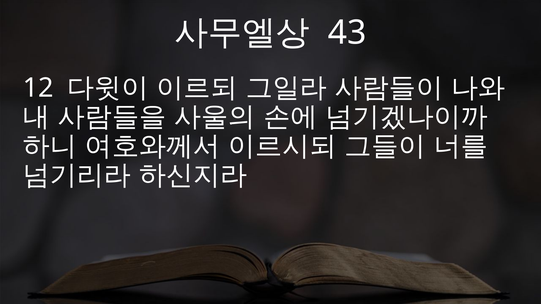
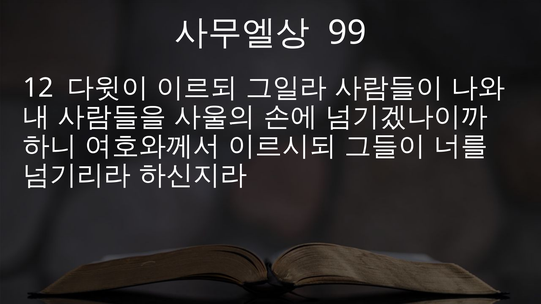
43: 43 -> 99 (347, 33)
